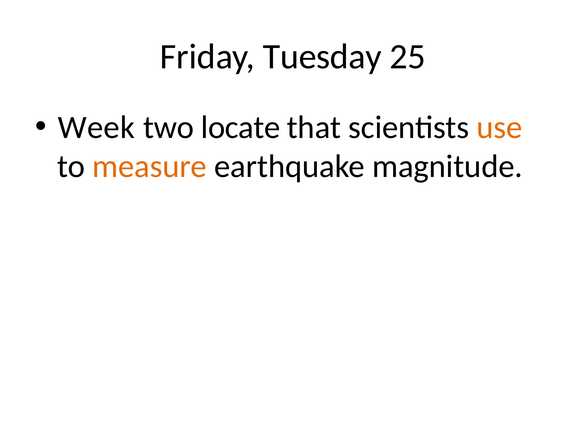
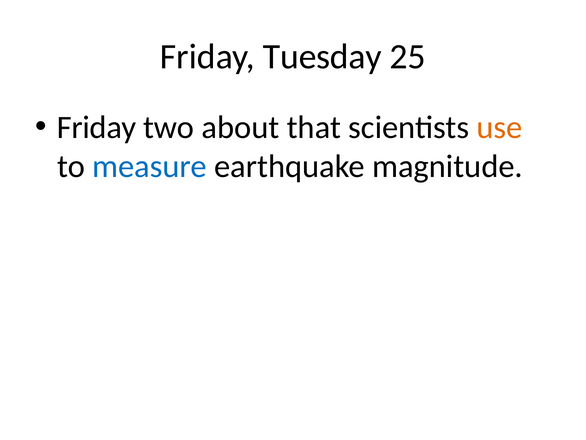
Week: Week -> Friday (97, 127)
locate: locate -> about (240, 127)
measure colour: orange -> blue (150, 166)
